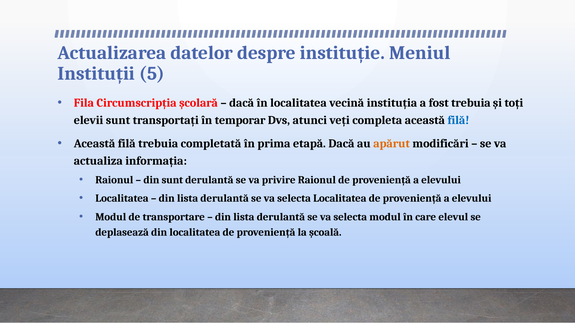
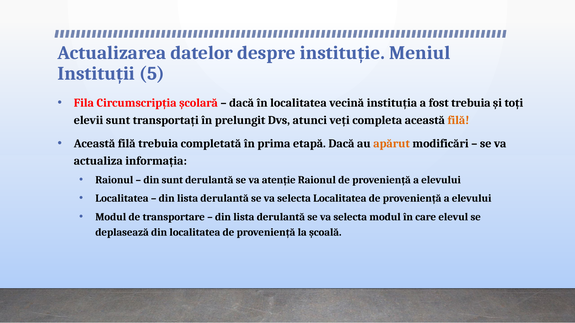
temporar: temporar -> prelungit (240, 120)
filă colour: blue -> orange (458, 120)
privire: privire -> atenție (279, 180)
